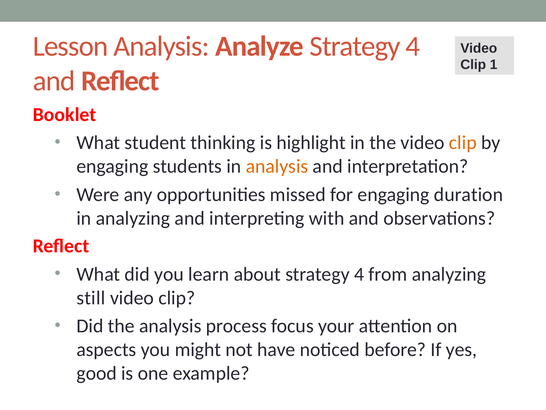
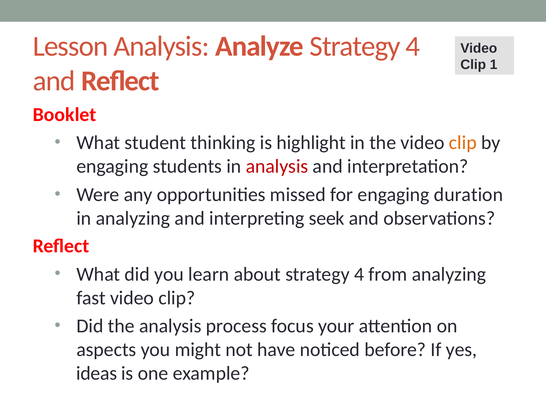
analysis colour: orange -> red (277, 166)
with: with -> seek (327, 218)
still: still -> fast (91, 297)
good: good -> ideas (97, 373)
